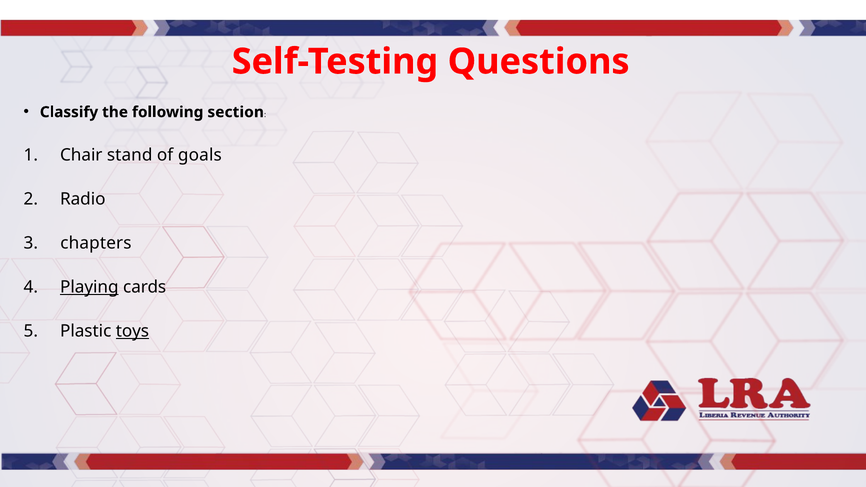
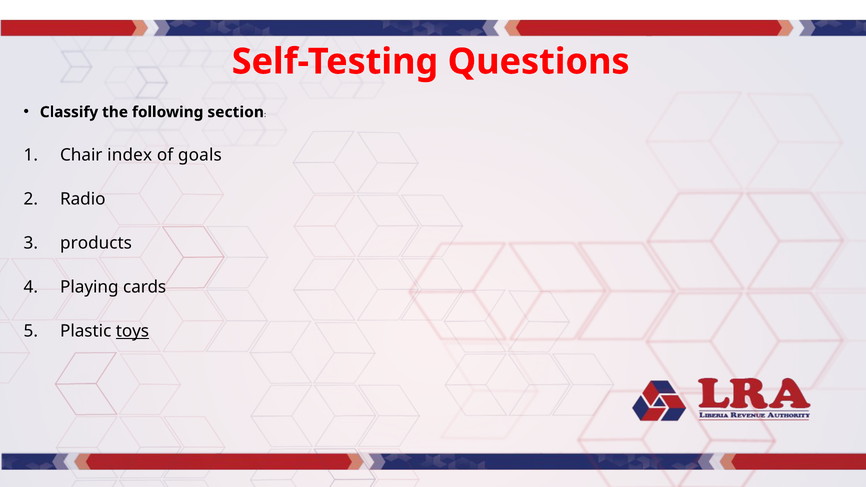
stand: stand -> index (130, 155)
chapters: chapters -> products (96, 243)
Playing underline: present -> none (89, 287)
